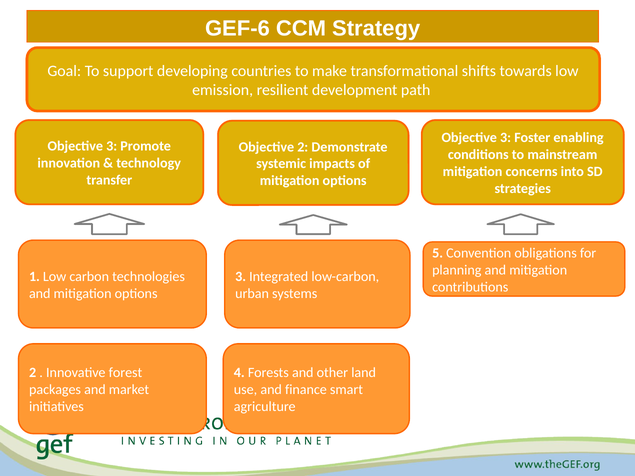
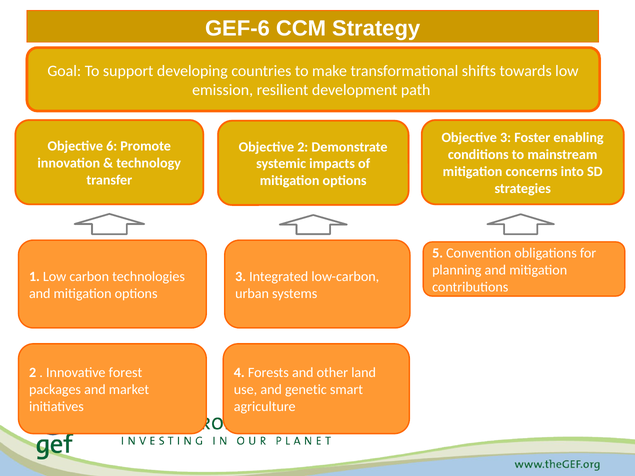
3: 3 -> 6 (112, 146)
finance: finance -> genetic (306, 390)
